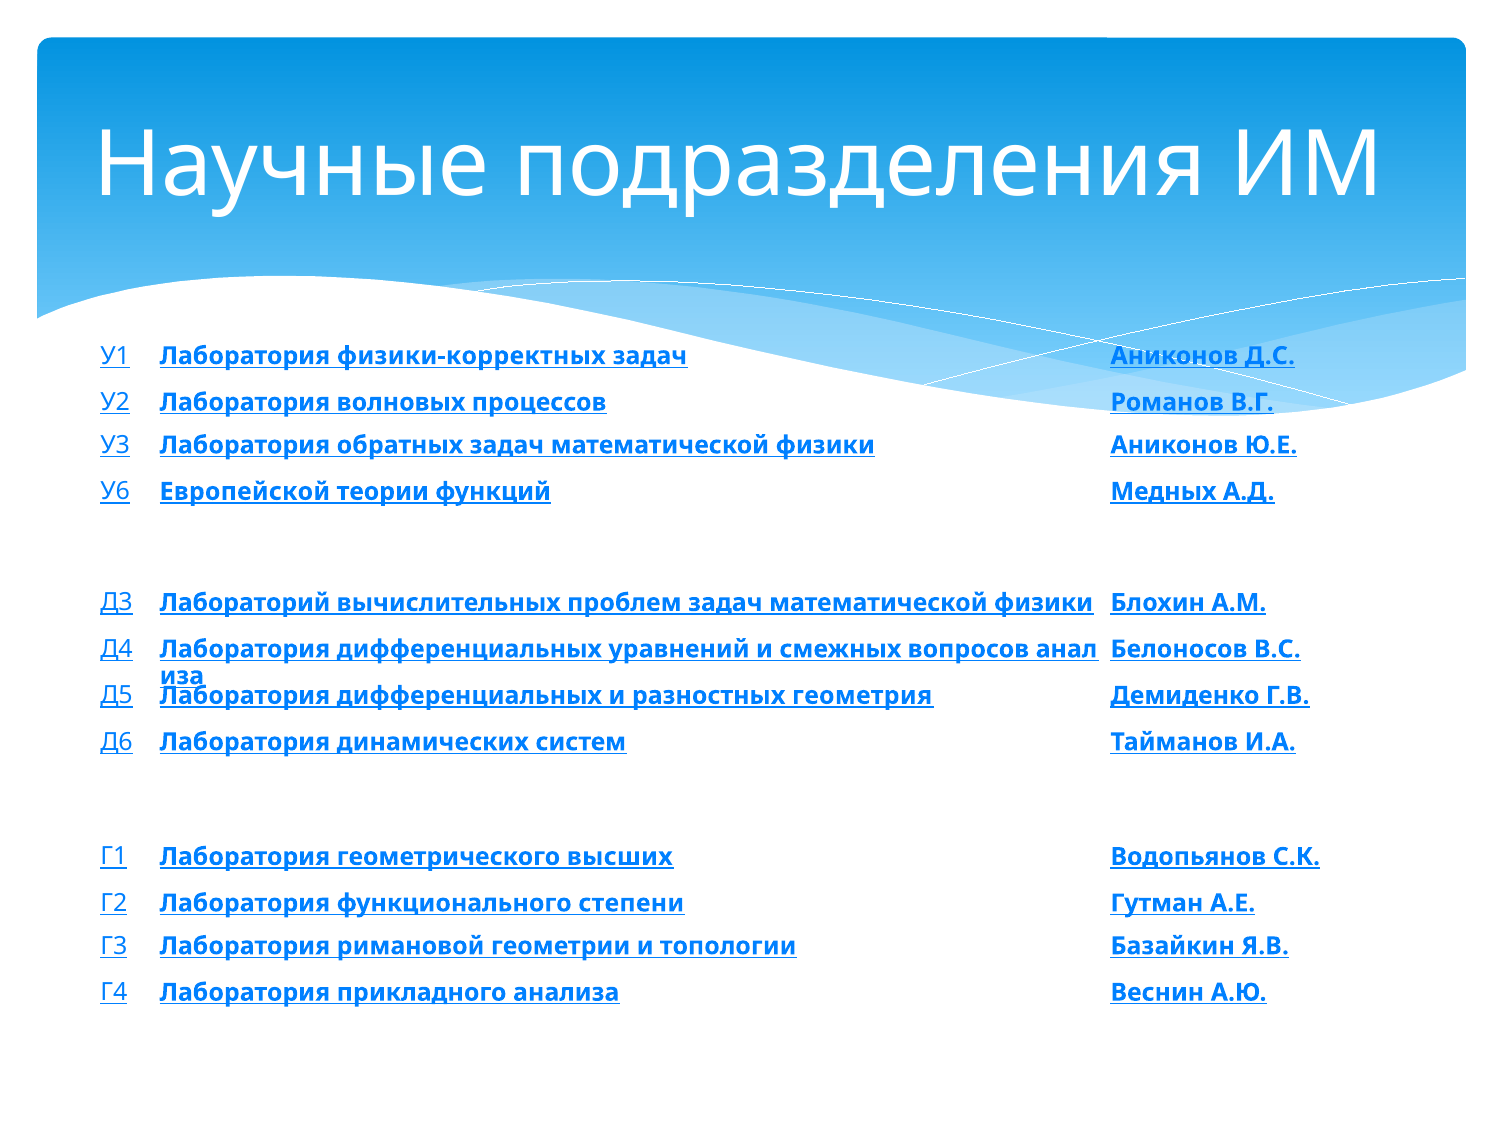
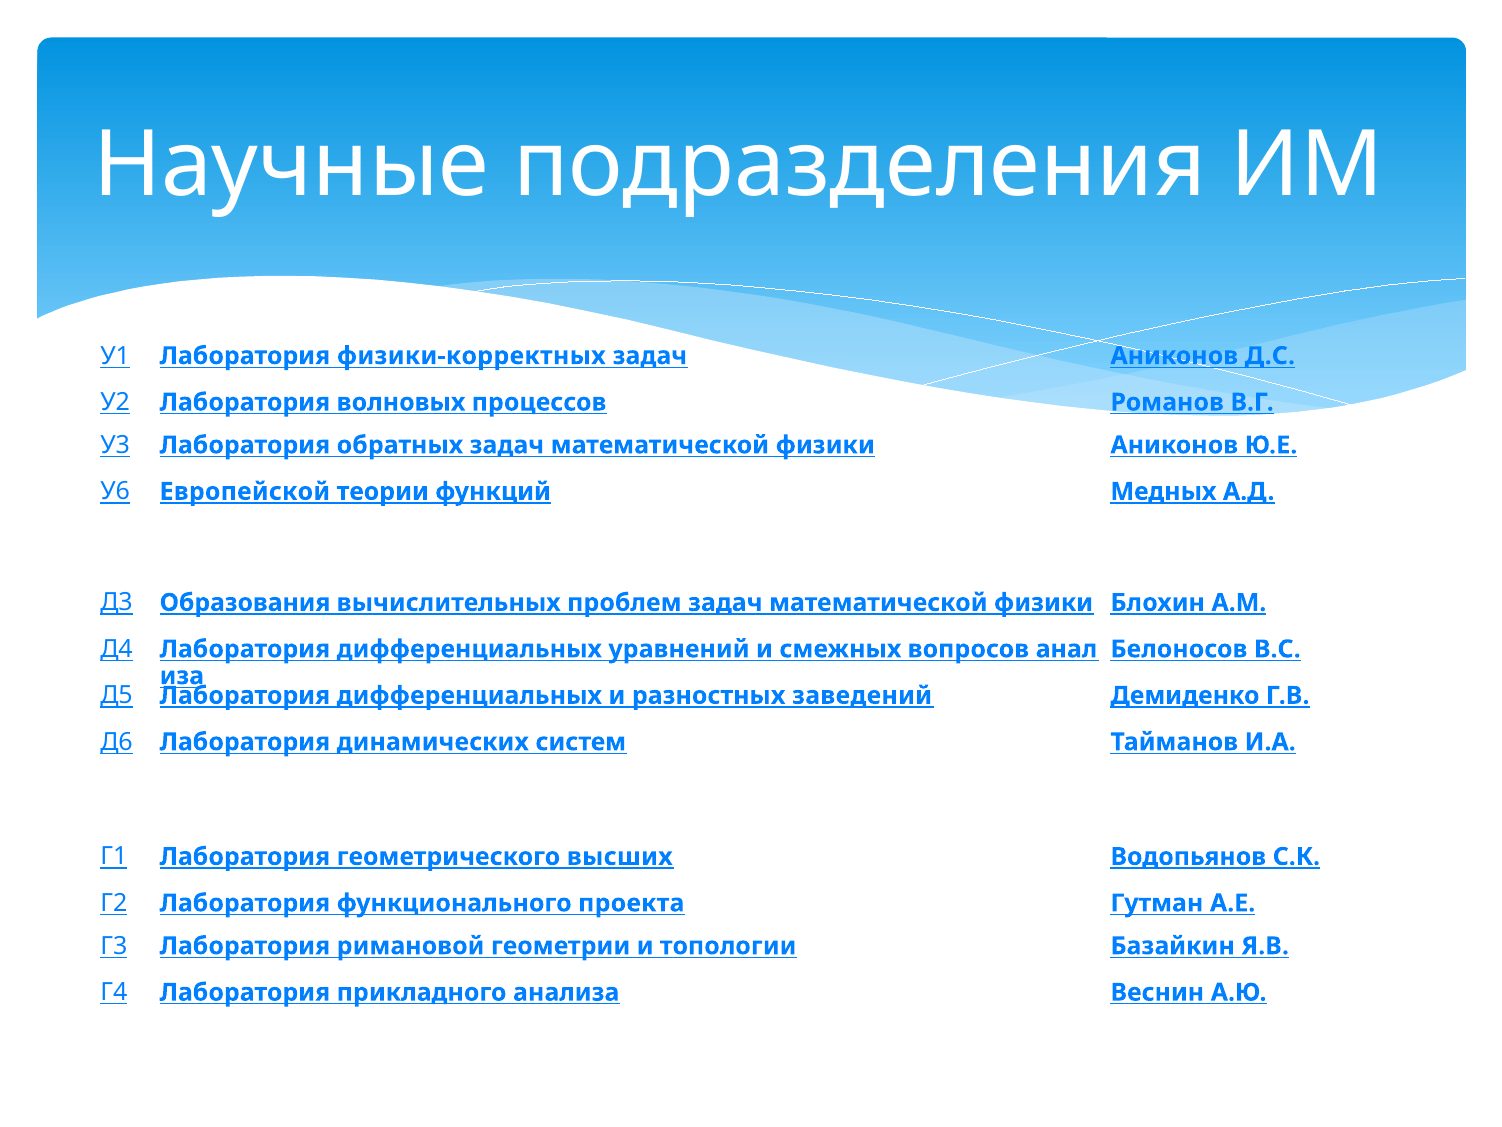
Лабораторий: Лабораторий -> Образования (245, 602)
геометрия: геометрия -> заведений (862, 695)
степени: степени -> проекта (631, 903)
